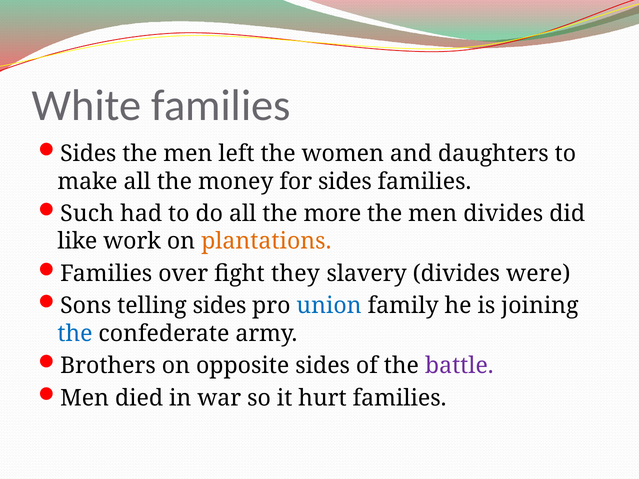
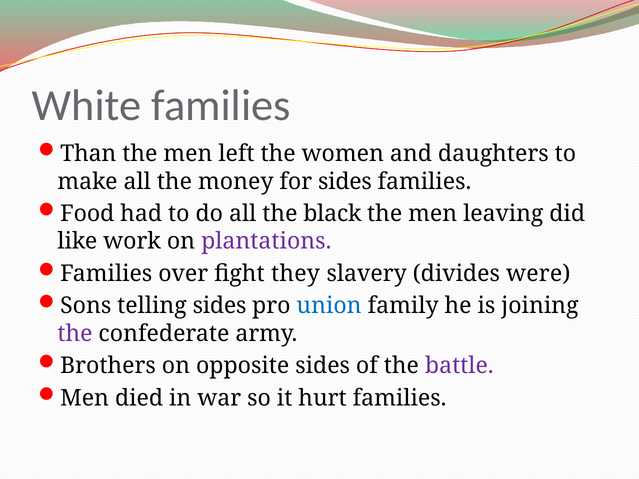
Sides: Sides -> Than (88, 154)
Such: Such -> Food (87, 214)
more: more -> black (332, 214)
men divides: divides -> leaving (503, 214)
plantations colour: orange -> purple (266, 241)
the colour: blue -> purple (75, 334)
